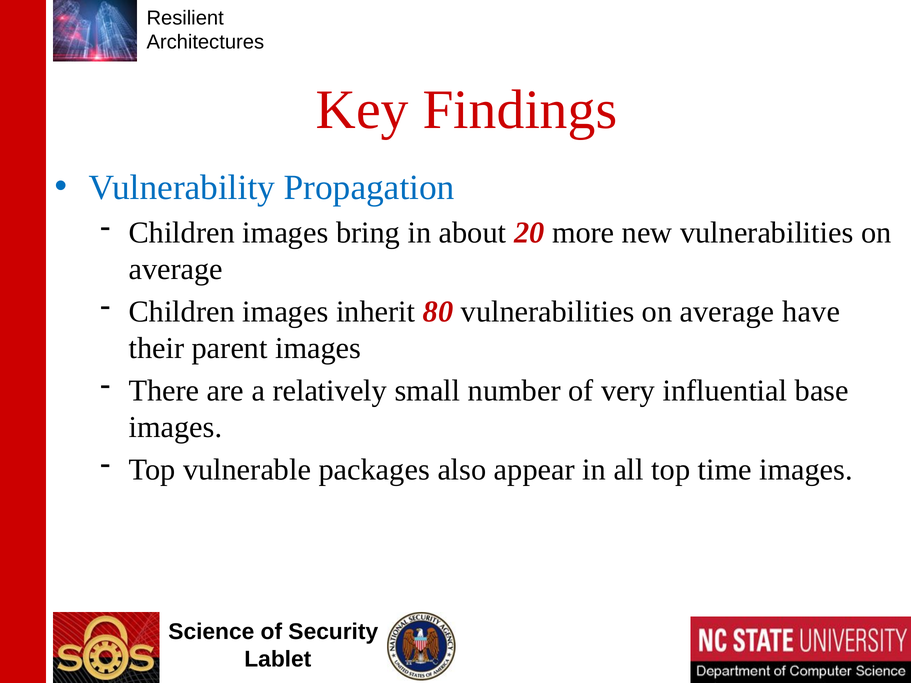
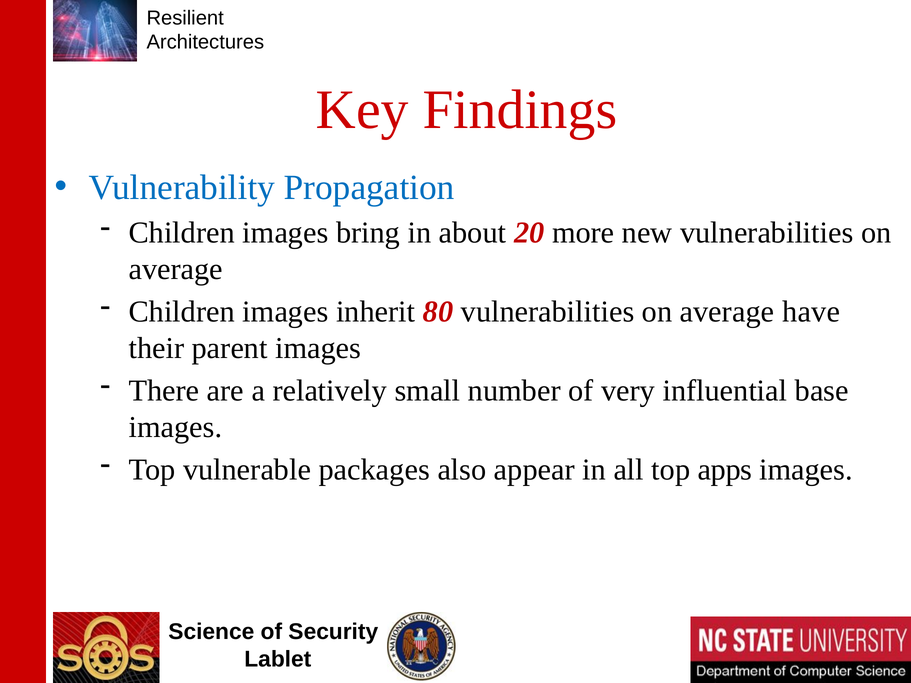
time: time -> apps (725, 470)
